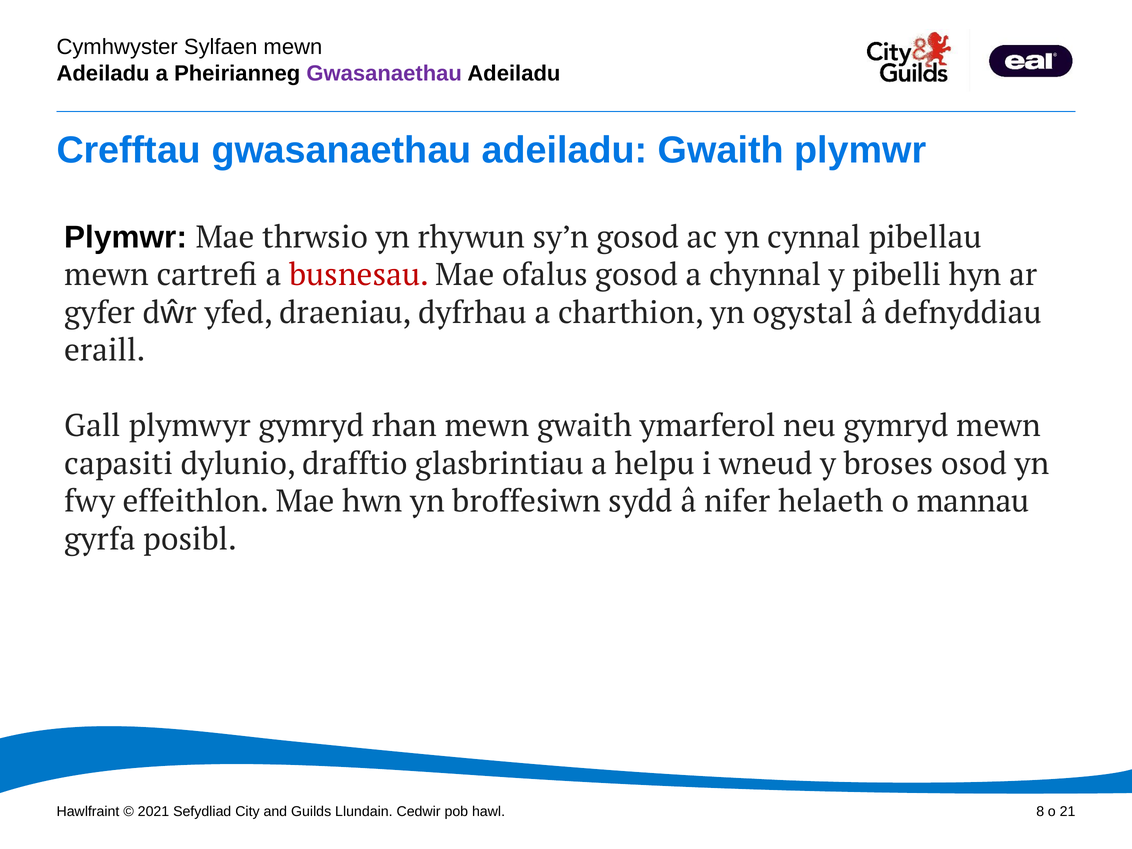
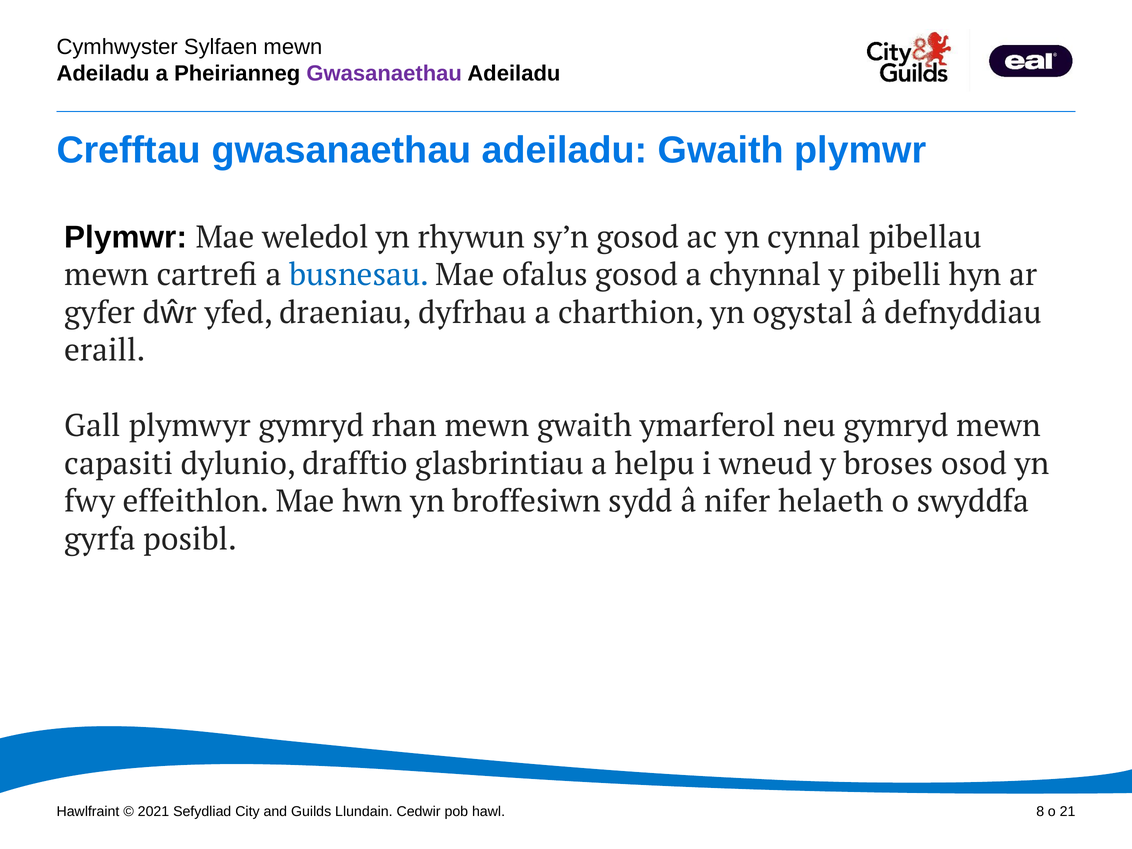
thrwsio: thrwsio -> weledol (315, 237)
busnesau colour: red -> blue (359, 275)
mannau: mannau -> swyddfa (973, 501)
